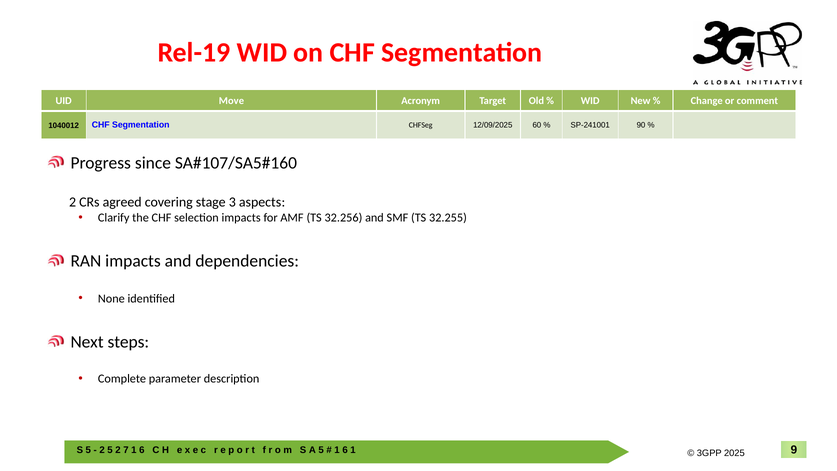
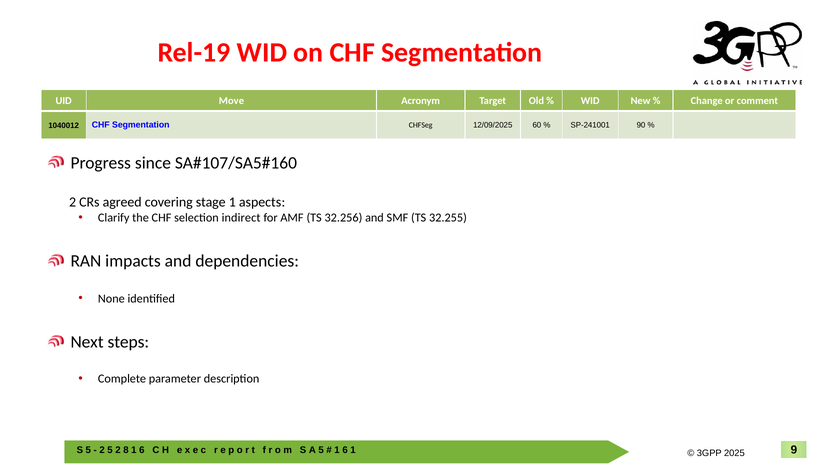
stage 3: 3 -> 1 (232, 202)
selection impacts: impacts -> indirect (241, 218)
7: 7 -> 8 (126, 450)
